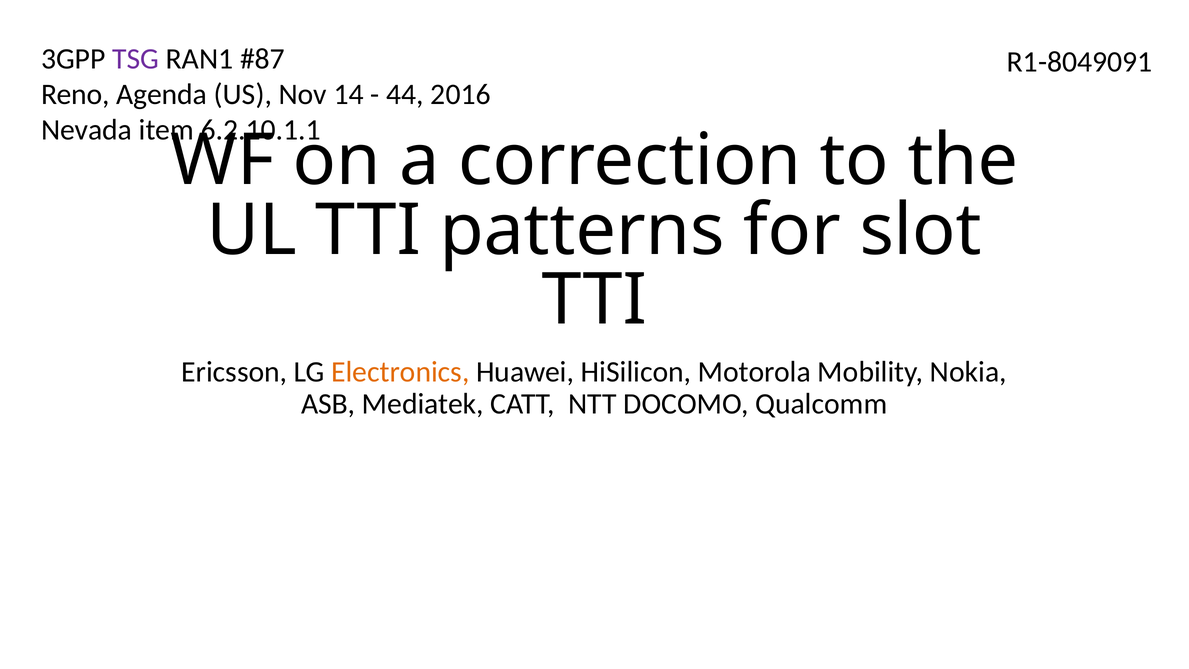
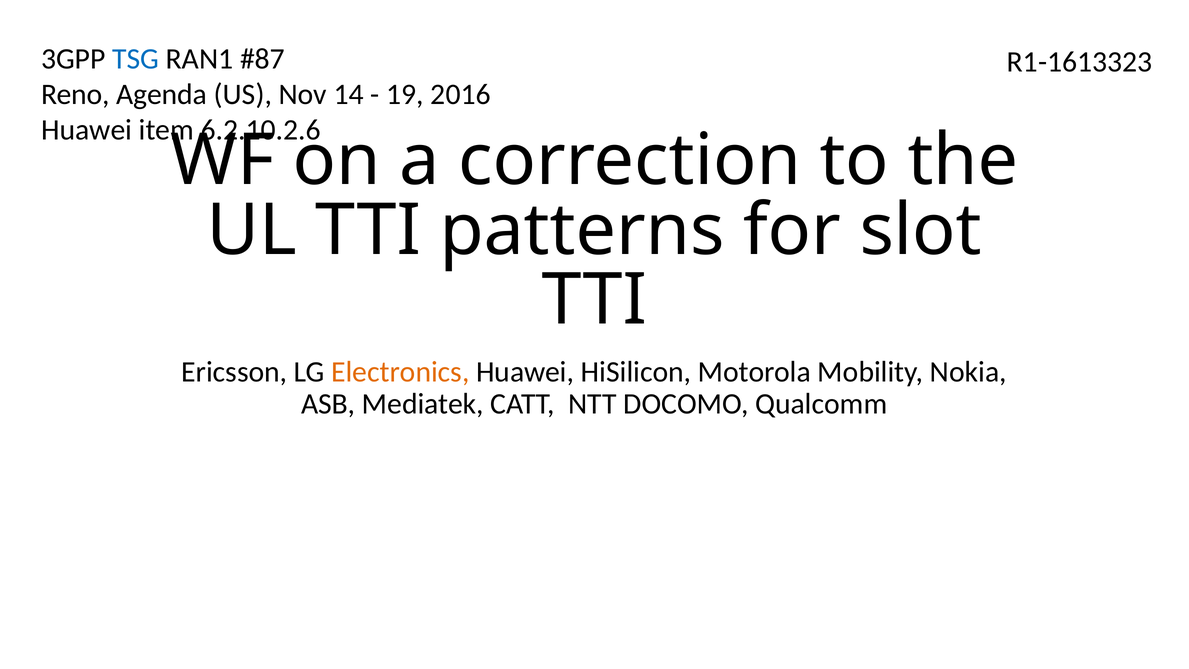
TSG colour: purple -> blue (136, 59)
R1-8049091: R1-8049091 -> R1-1613323 (1080, 62)
44: 44 -> 19 (405, 94)
Nevada: Nevada -> Huawei (87, 130)
6.2.10.1.1: 6.2.10.1.1 -> 6.2.10.2.6 (261, 130)
